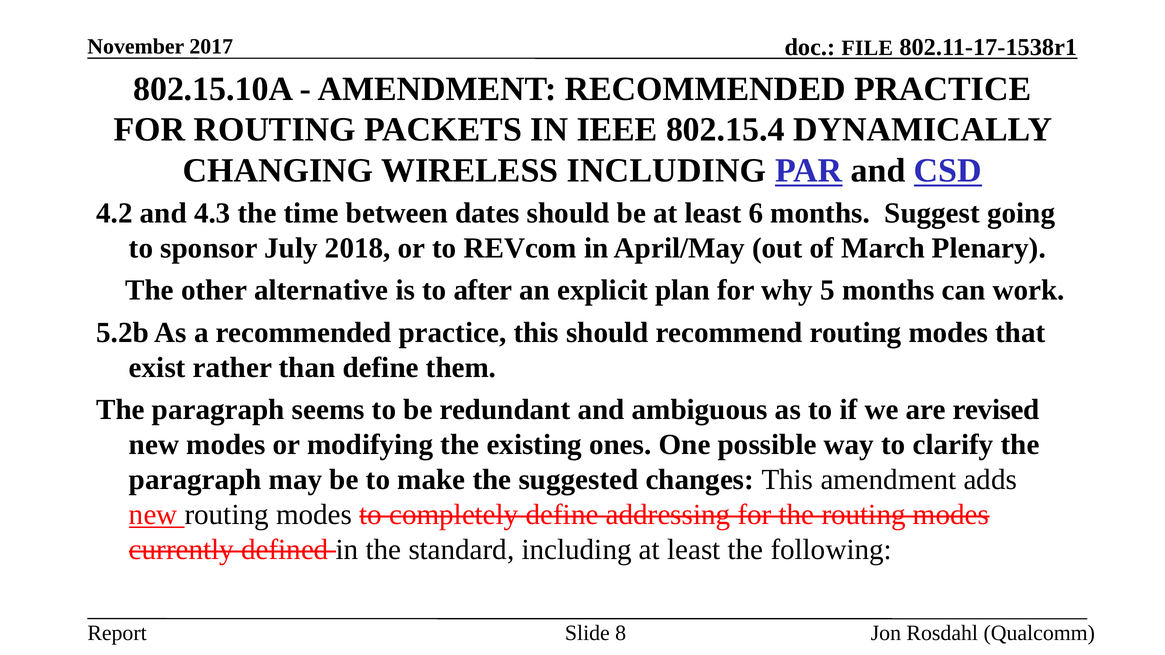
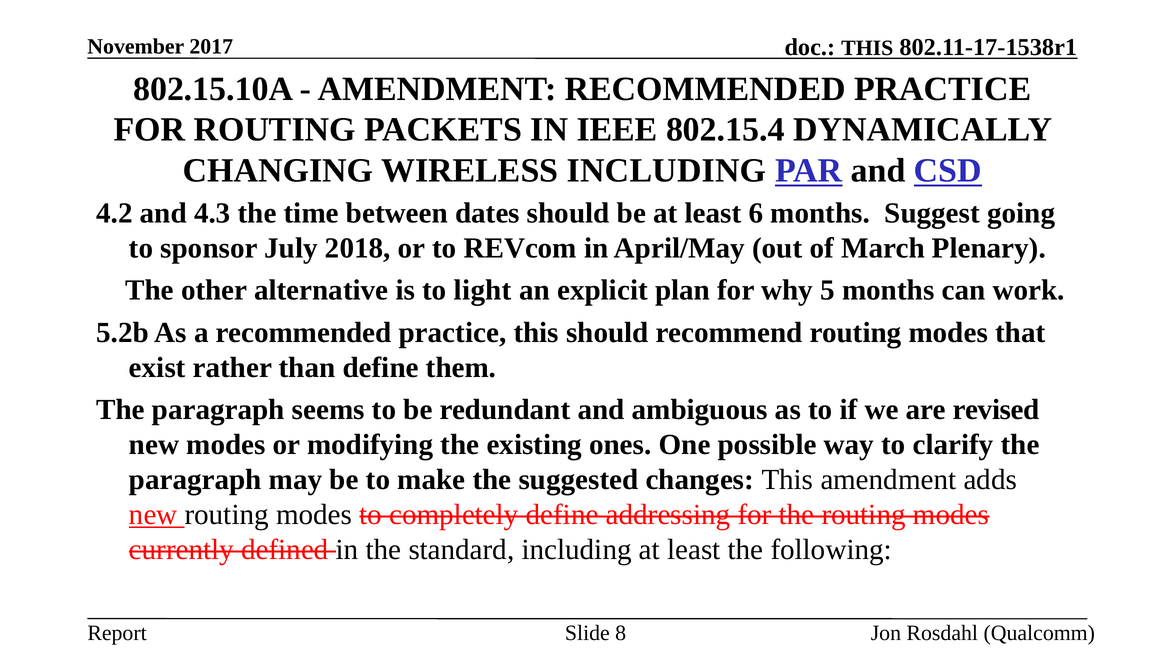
FILE: FILE -> THIS (867, 48)
after: after -> light (483, 290)
